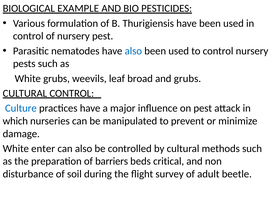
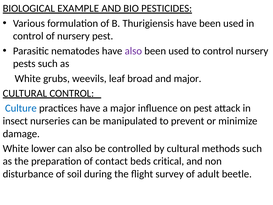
also colour: blue -> purple (133, 51)
and grubs: grubs -> major (188, 78)
which: which -> insect (15, 121)
enter: enter -> lower (43, 148)
barriers: barriers -> contact (112, 161)
